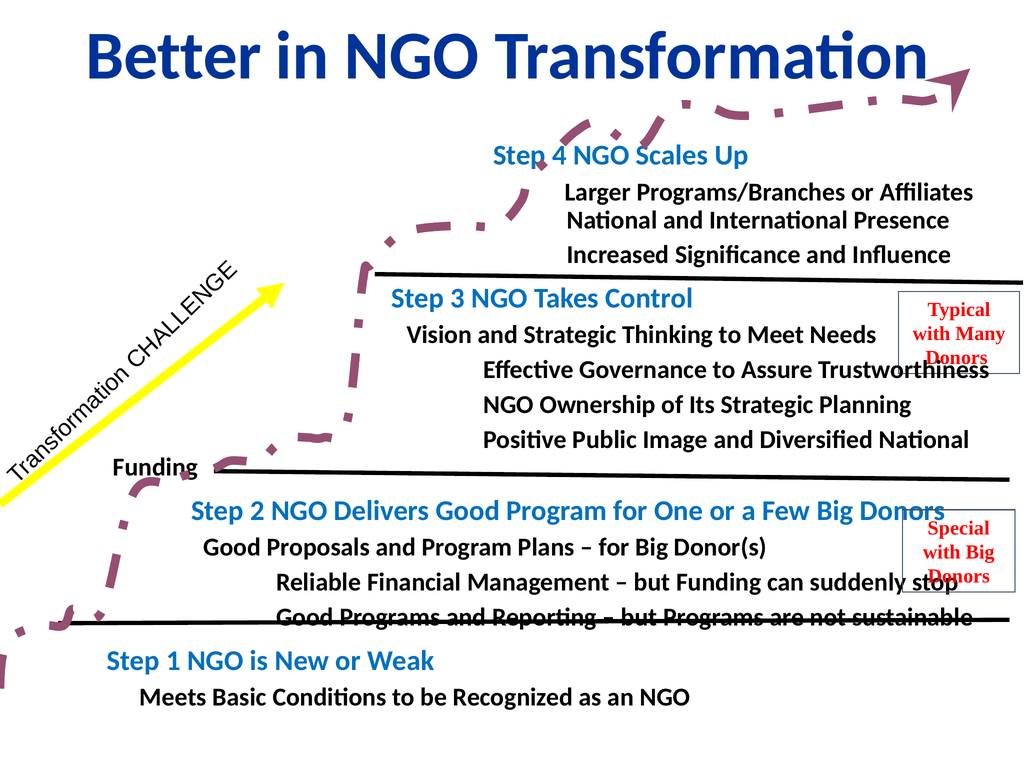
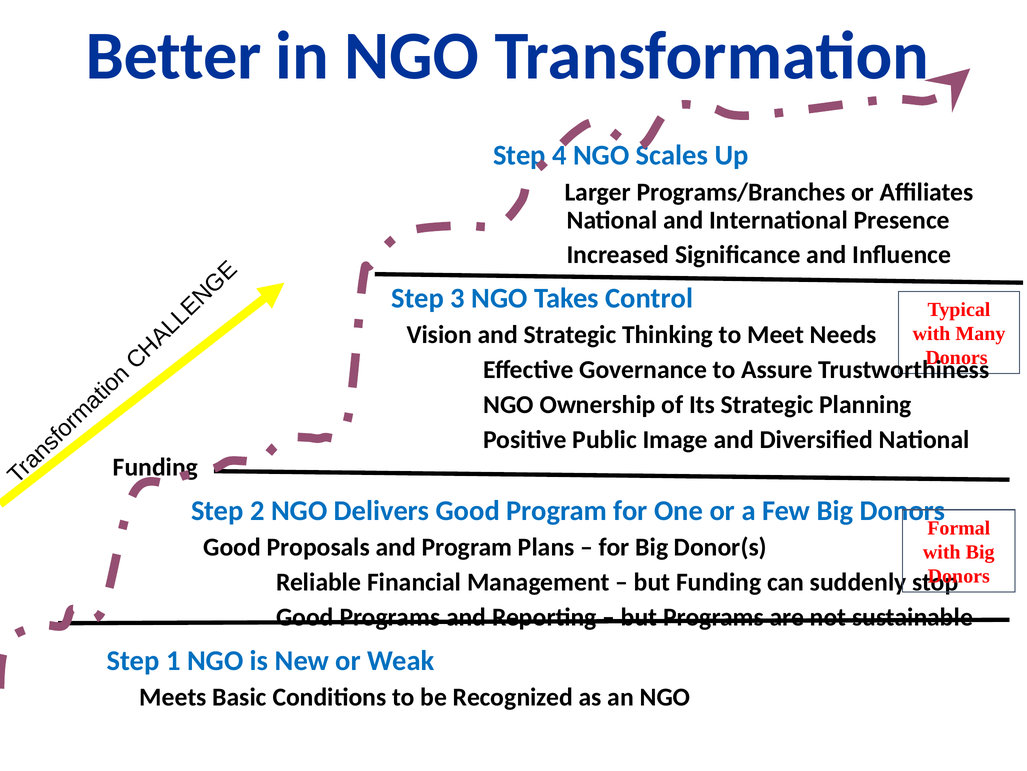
Special: Special -> Formal (959, 528)
